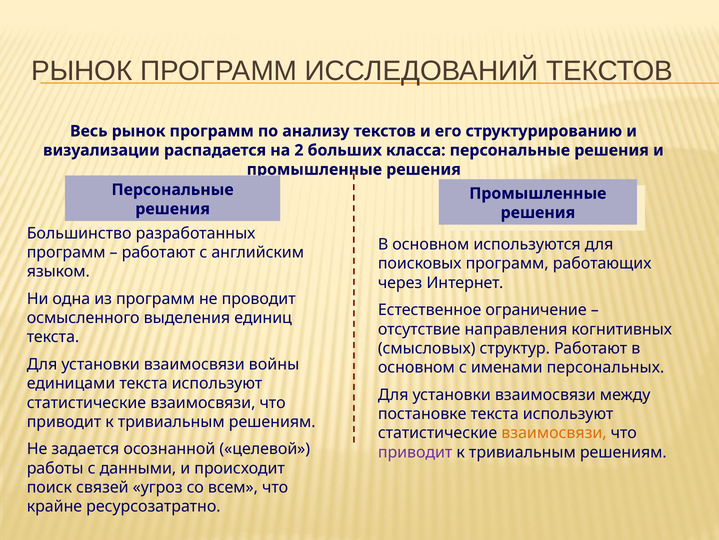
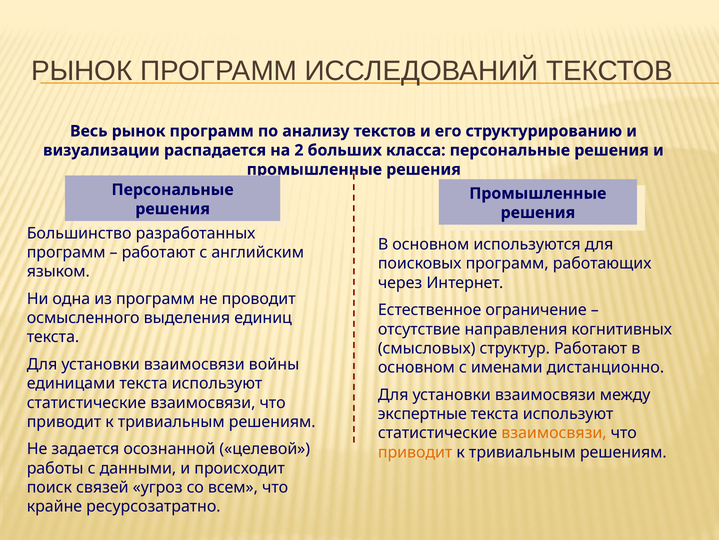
персональных: персональных -> дистанционно (605, 367)
постановке: постановке -> экспертные (422, 413)
приводит colour: purple -> orange (415, 452)
